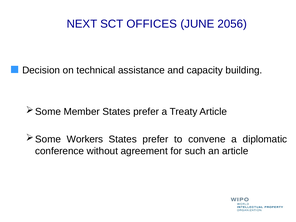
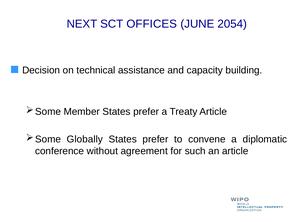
2056: 2056 -> 2054 (232, 24)
Workers: Workers -> Globally (85, 139)
